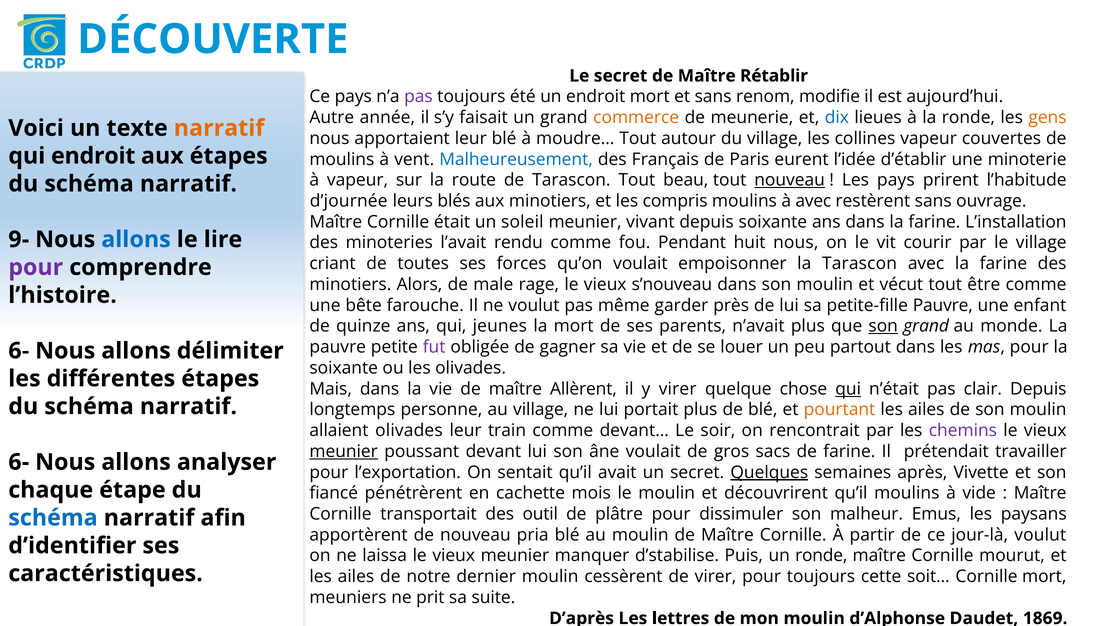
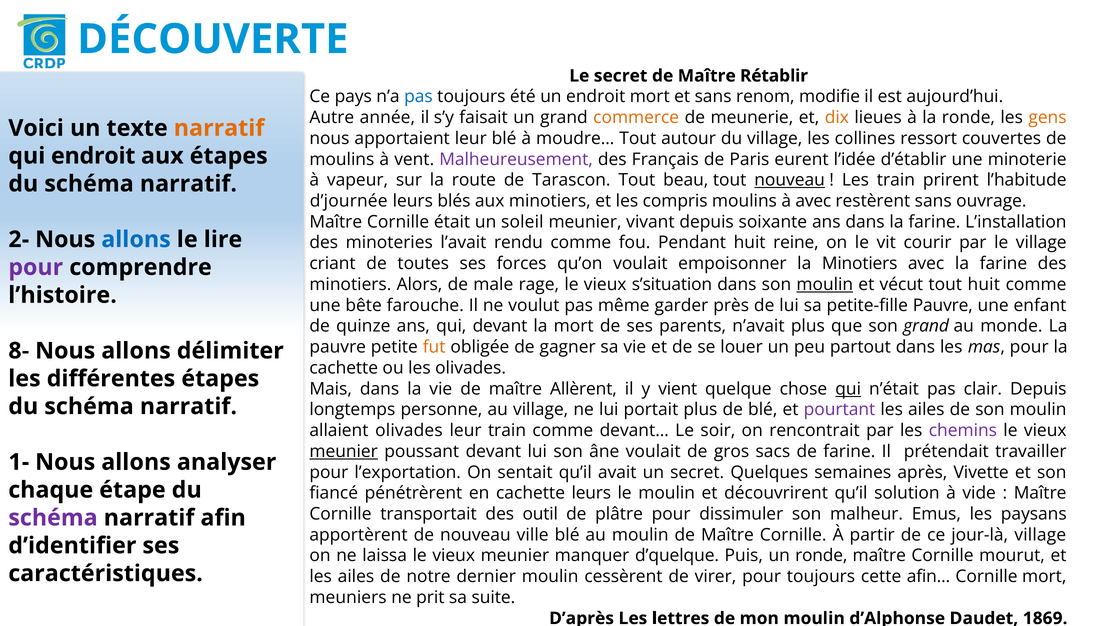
pas colour: purple -> blue (418, 97)
dix colour: blue -> orange (837, 118)
collines vapeur: vapeur -> ressort (929, 139)
Malheureusement colour: blue -> purple (516, 159)
Les pays: pays -> train (896, 180)
9-: 9- -> 2- (19, 240)
huit nous: nous -> reine (796, 243)
la Tarascon: Tarascon -> Minotiers (860, 264)
s’nouveau: s’nouveau -> s’situation (672, 285)
moulin underline: none -> present (825, 285)
tout être: être -> huit (984, 285)
qui jeunes: jeunes -> devant (500, 327)
son underline: present -> none (883, 327)
fut colour: purple -> orange (434, 347)
6-: 6- -> 8- (19, 351)
soixante: soixante -> cachette (344, 368)
y virer: virer -> vient (678, 389)
pourtant colour: orange -> purple (840, 410)
6-: 6- -> 1- (19, 463)
Quelques underline: present -> none (769, 473)
cachette mois: mois -> leurs (591, 494)
qu’il moulins: moulins -> solution (907, 494)
schéma colour: blue -> purple (53, 518)
pria: pria -> ville (533, 535)
jour-là voulut: voulut -> village (1040, 535)
d’stabilise: d’stabilise -> d’quelque (677, 556)
soit…: soit… -> afin… (928, 577)
